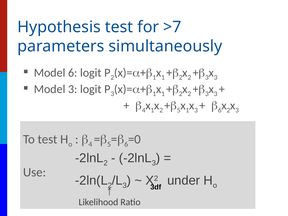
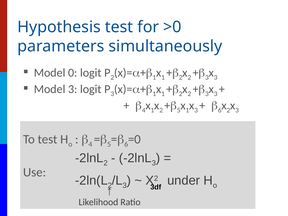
>7: >7 -> >0 (172, 27)
Model 6: 6 -> 0 (73, 73)
